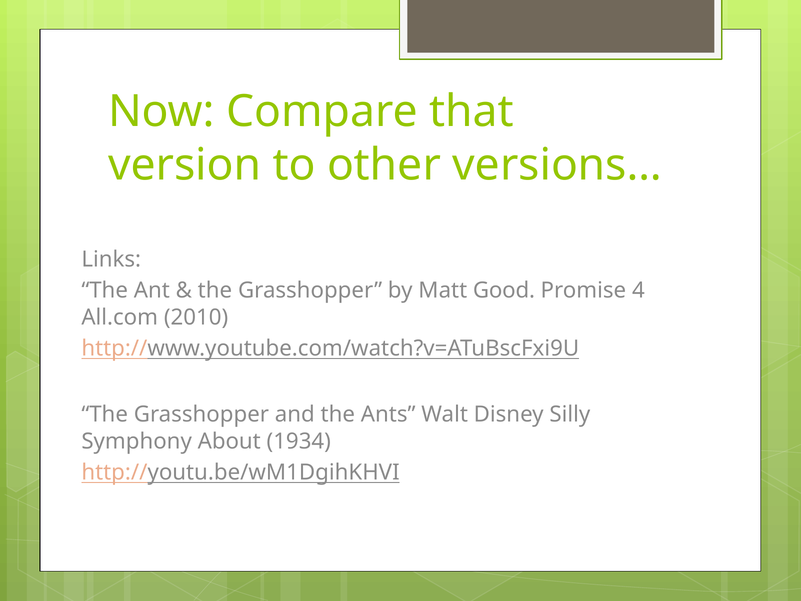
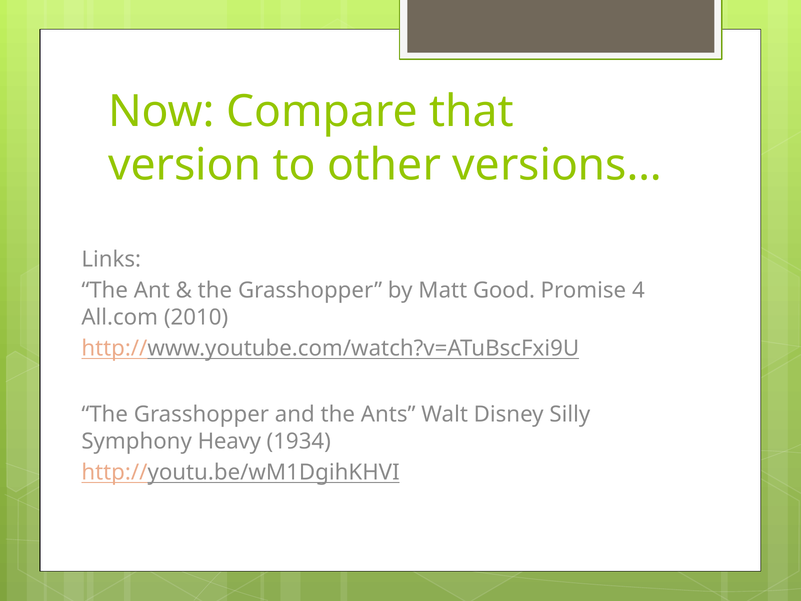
About: About -> Heavy (229, 441)
